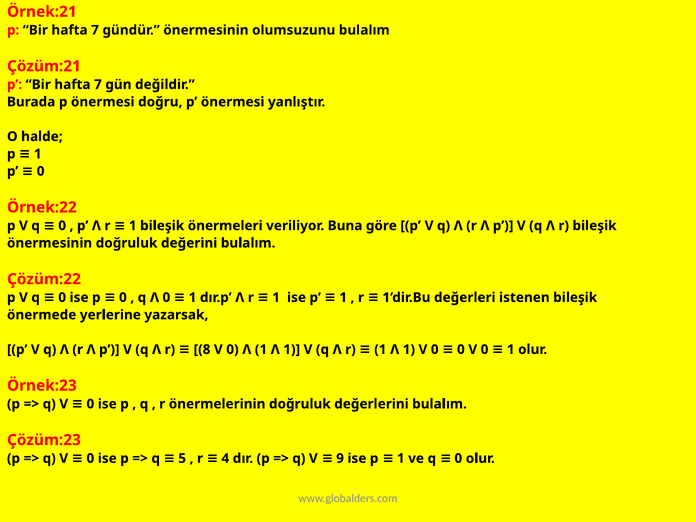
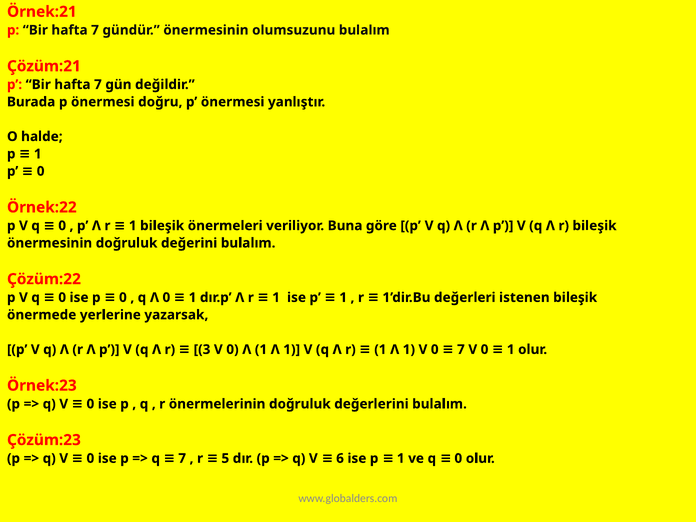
0 0: 0 -> 7 (461, 350)
8: 8 -> 3 (202, 350)
q 5: 5 -> 7 (182, 458)
4: 4 -> 5 (225, 458)
9: 9 -> 6 (340, 458)
